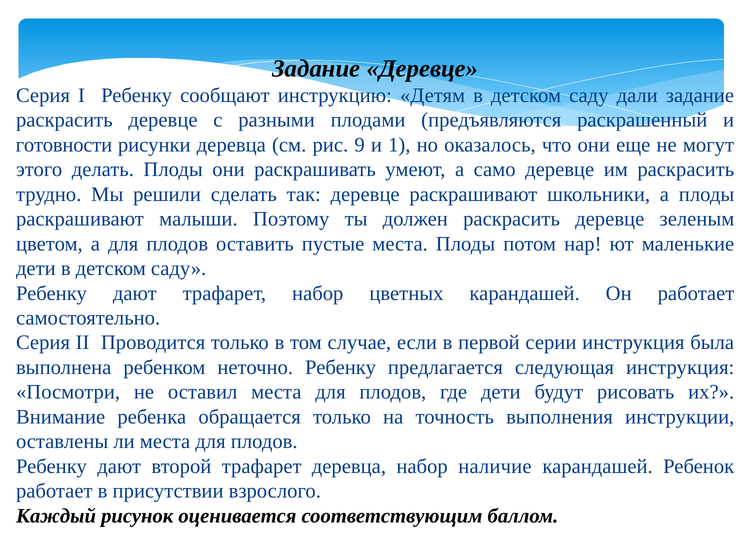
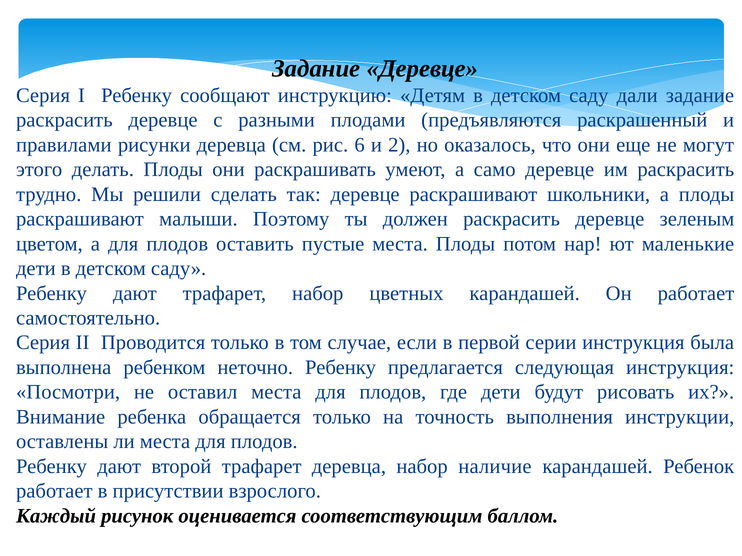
готовности: готовности -> правилами (64, 145)
9: 9 -> 6 (360, 145)
1: 1 -> 2 (399, 145)
